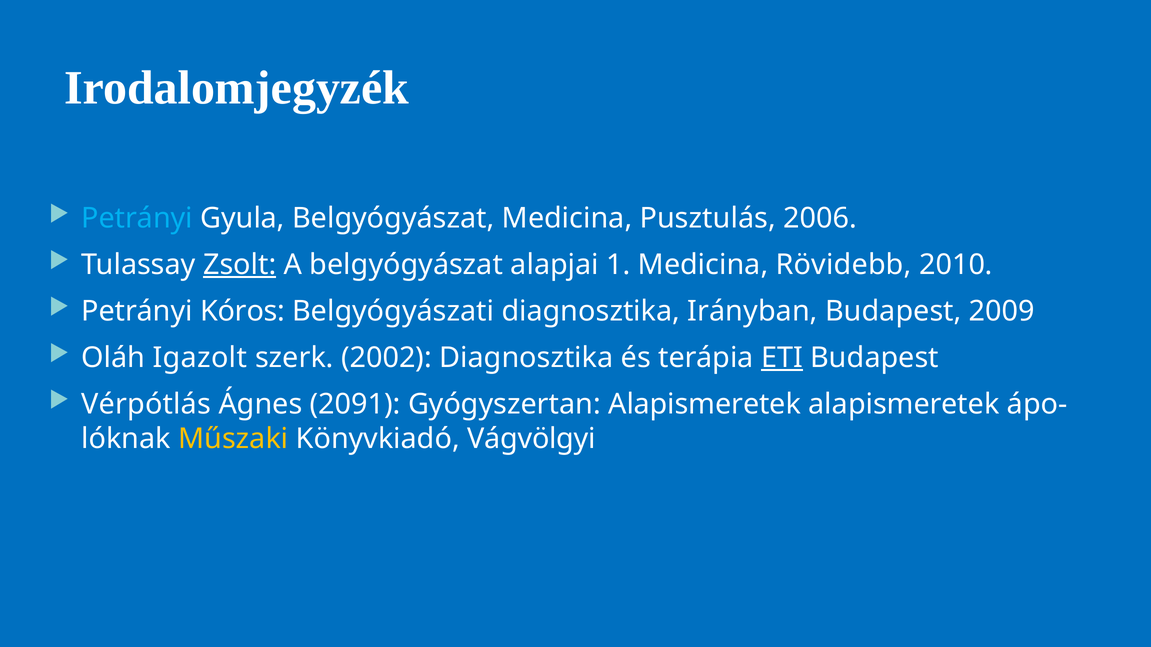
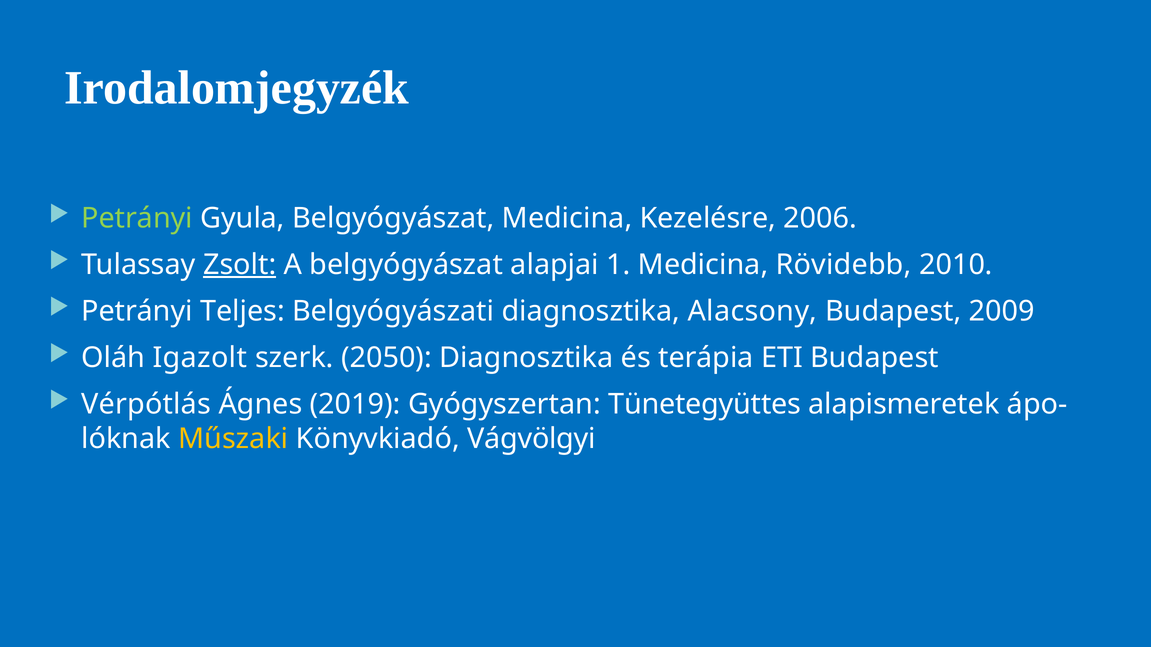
Petrányi colour: light blue -> light green (137, 218)
Pusztulás: Pusztulás -> Kezelésre (708, 218)
Kóros: Kóros -> Teljes (242, 311)
Irányban: Irányban -> Alacsony (752, 311)
2002: 2002 -> 2050 (386, 358)
ETI underline: present -> none (782, 358)
2091: 2091 -> 2019 (355, 404)
Gyógyszertan Alapismeretek: Alapismeretek -> Tünetegyüttes (705, 404)
